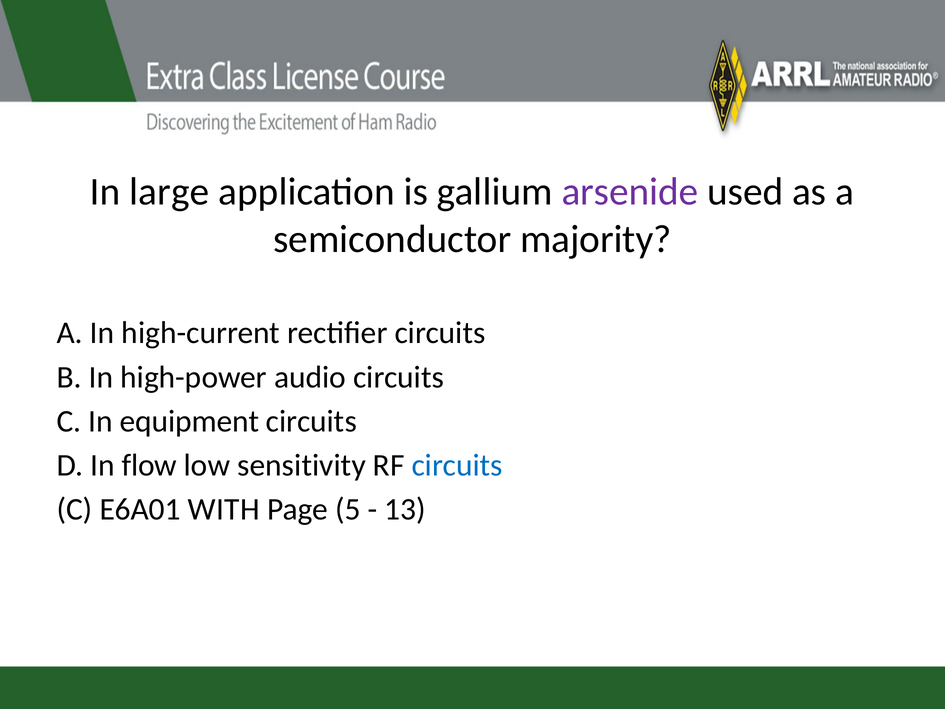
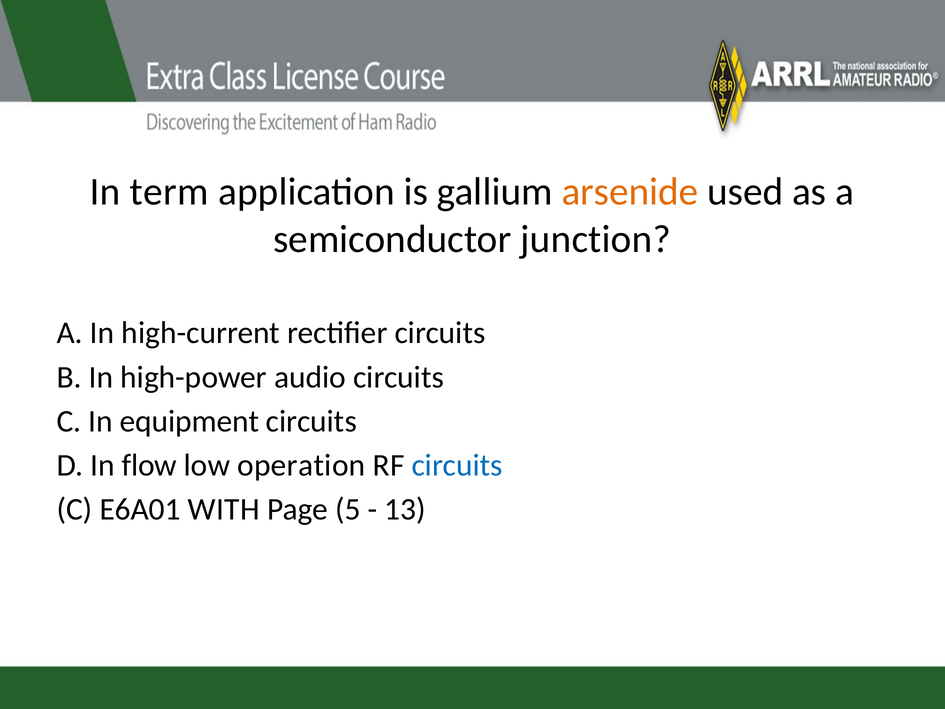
large: large -> term (169, 192)
arsenide colour: purple -> orange (630, 192)
majority: majority -> junction (596, 239)
sensitivity: sensitivity -> operation (301, 465)
